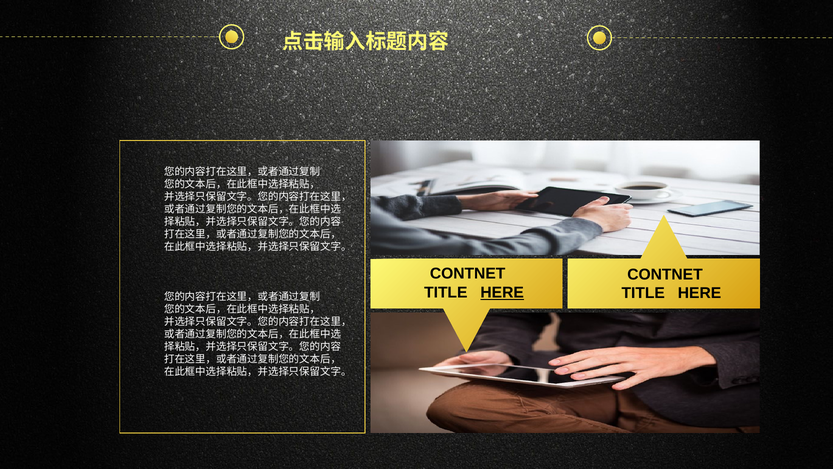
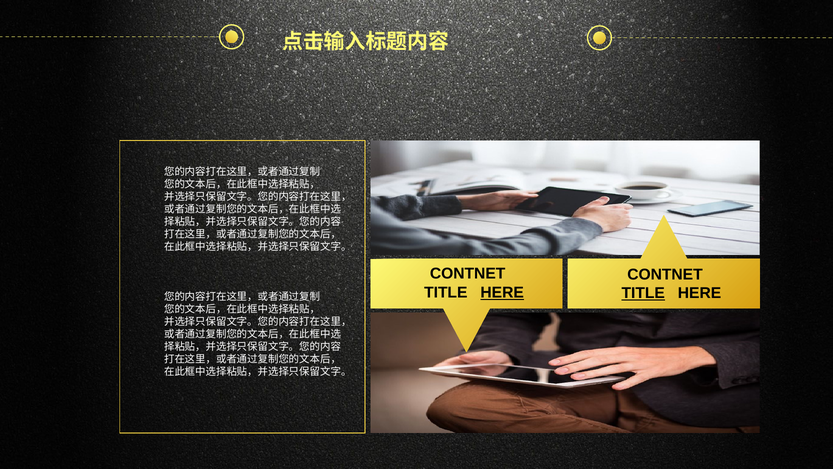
TITLE underline: none -> present (643, 293)
